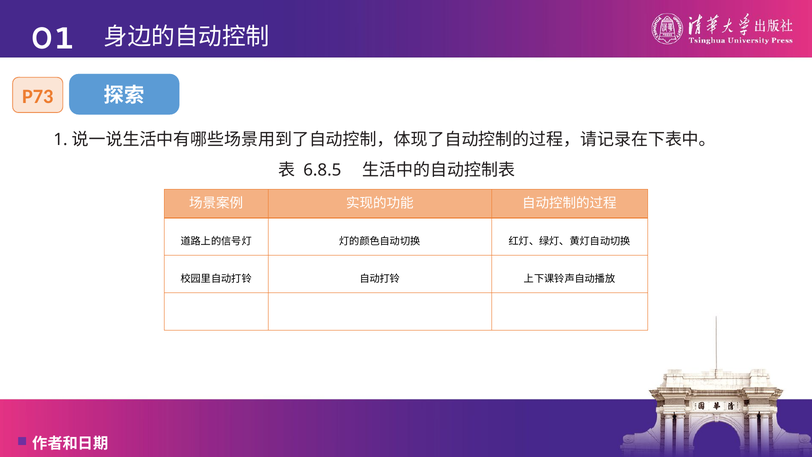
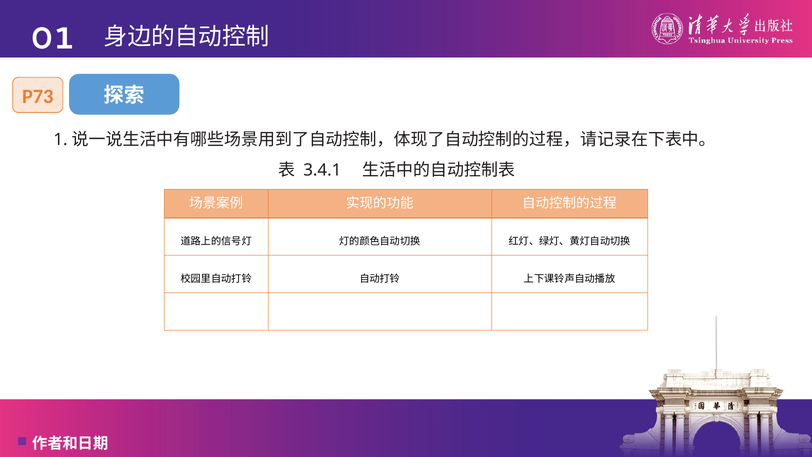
6.8.5: 6.8.5 -> 3.4.1 (322, 170)
